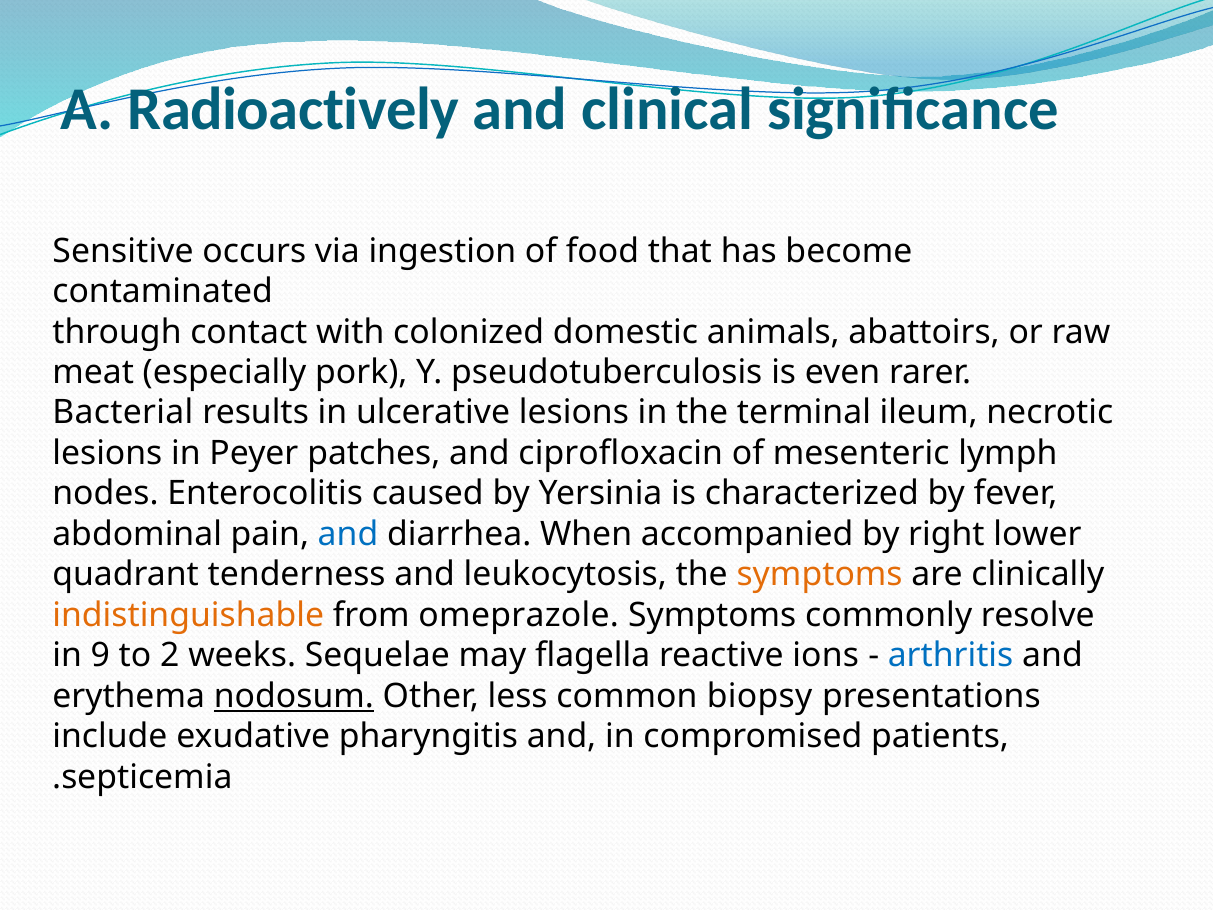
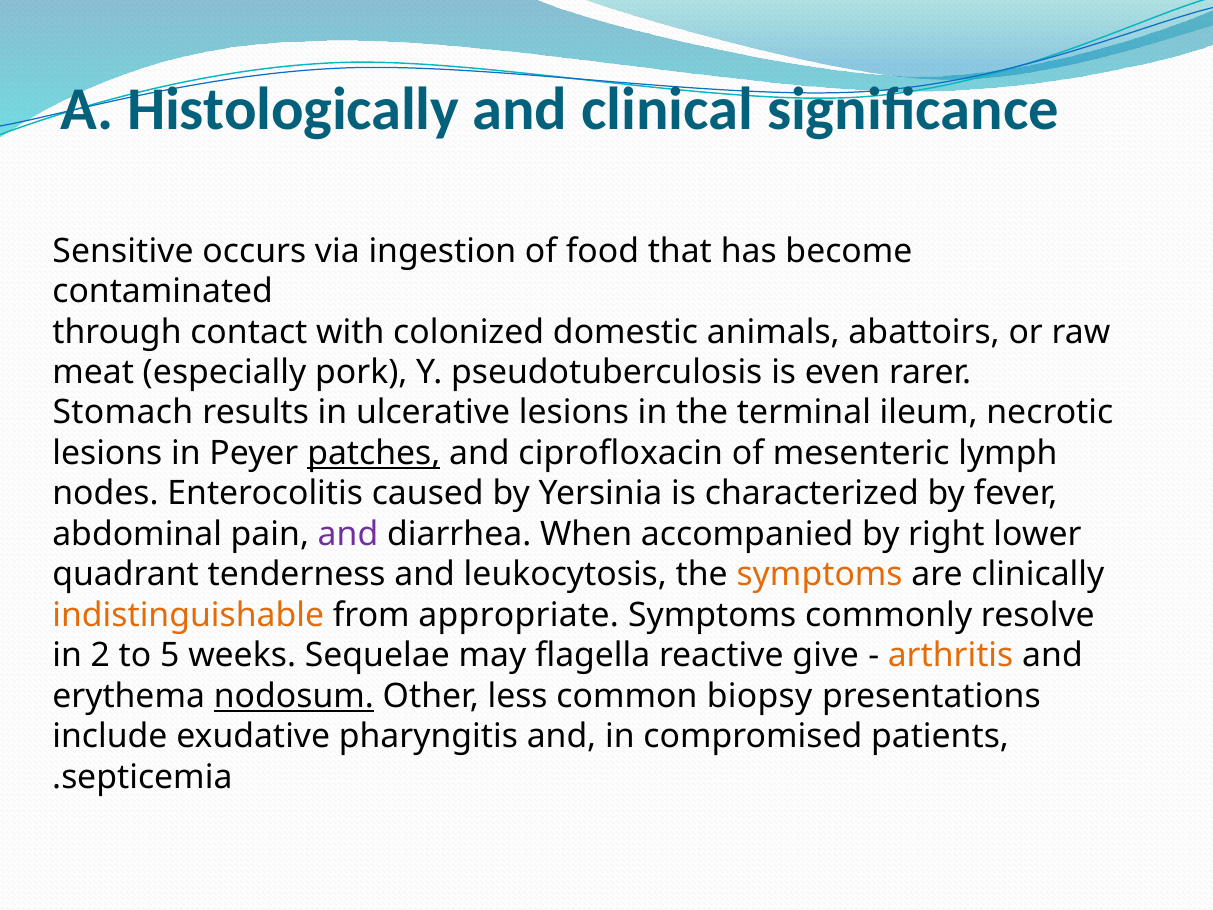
Radioactively: Radioactively -> Histologically (293, 109)
Bacterial: Bacterial -> Stomach (123, 413)
patches underline: none -> present (374, 453)
and colour: blue -> purple (348, 534)
omeprazole: omeprazole -> appropriate (519, 615)
9: 9 -> 2 (100, 655)
2: 2 -> 5 (170, 655)
ions: ions -> give (826, 655)
arthritis colour: blue -> orange (951, 655)
